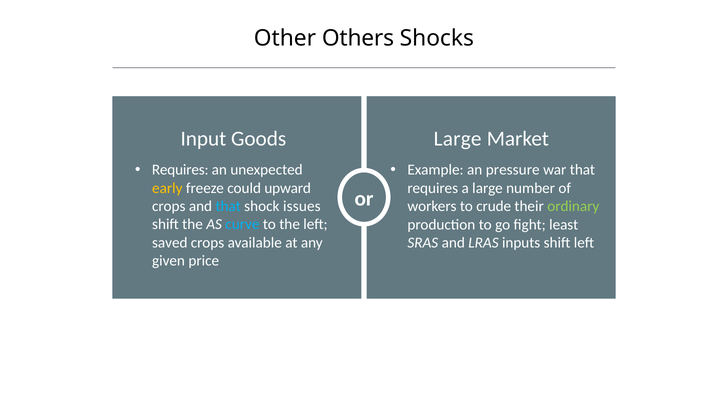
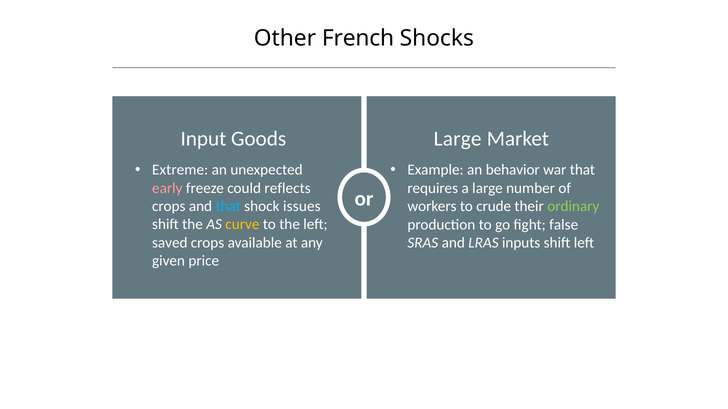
Others: Others -> French (358, 38)
Requires: Requires -> Extreme (180, 170)
pressure: pressure -> behavior (513, 170)
early colour: yellow -> pink (167, 188)
upward: upward -> reflects (288, 188)
curve colour: light blue -> yellow (242, 225)
least: least -> false (564, 225)
